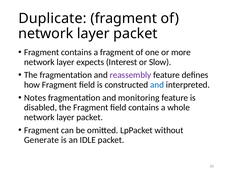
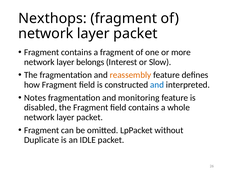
Duplicate: Duplicate -> Nexthops (52, 18)
expects: expects -> belongs (90, 62)
reassembly colour: purple -> orange (130, 75)
Generate: Generate -> Duplicate (42, 140)
